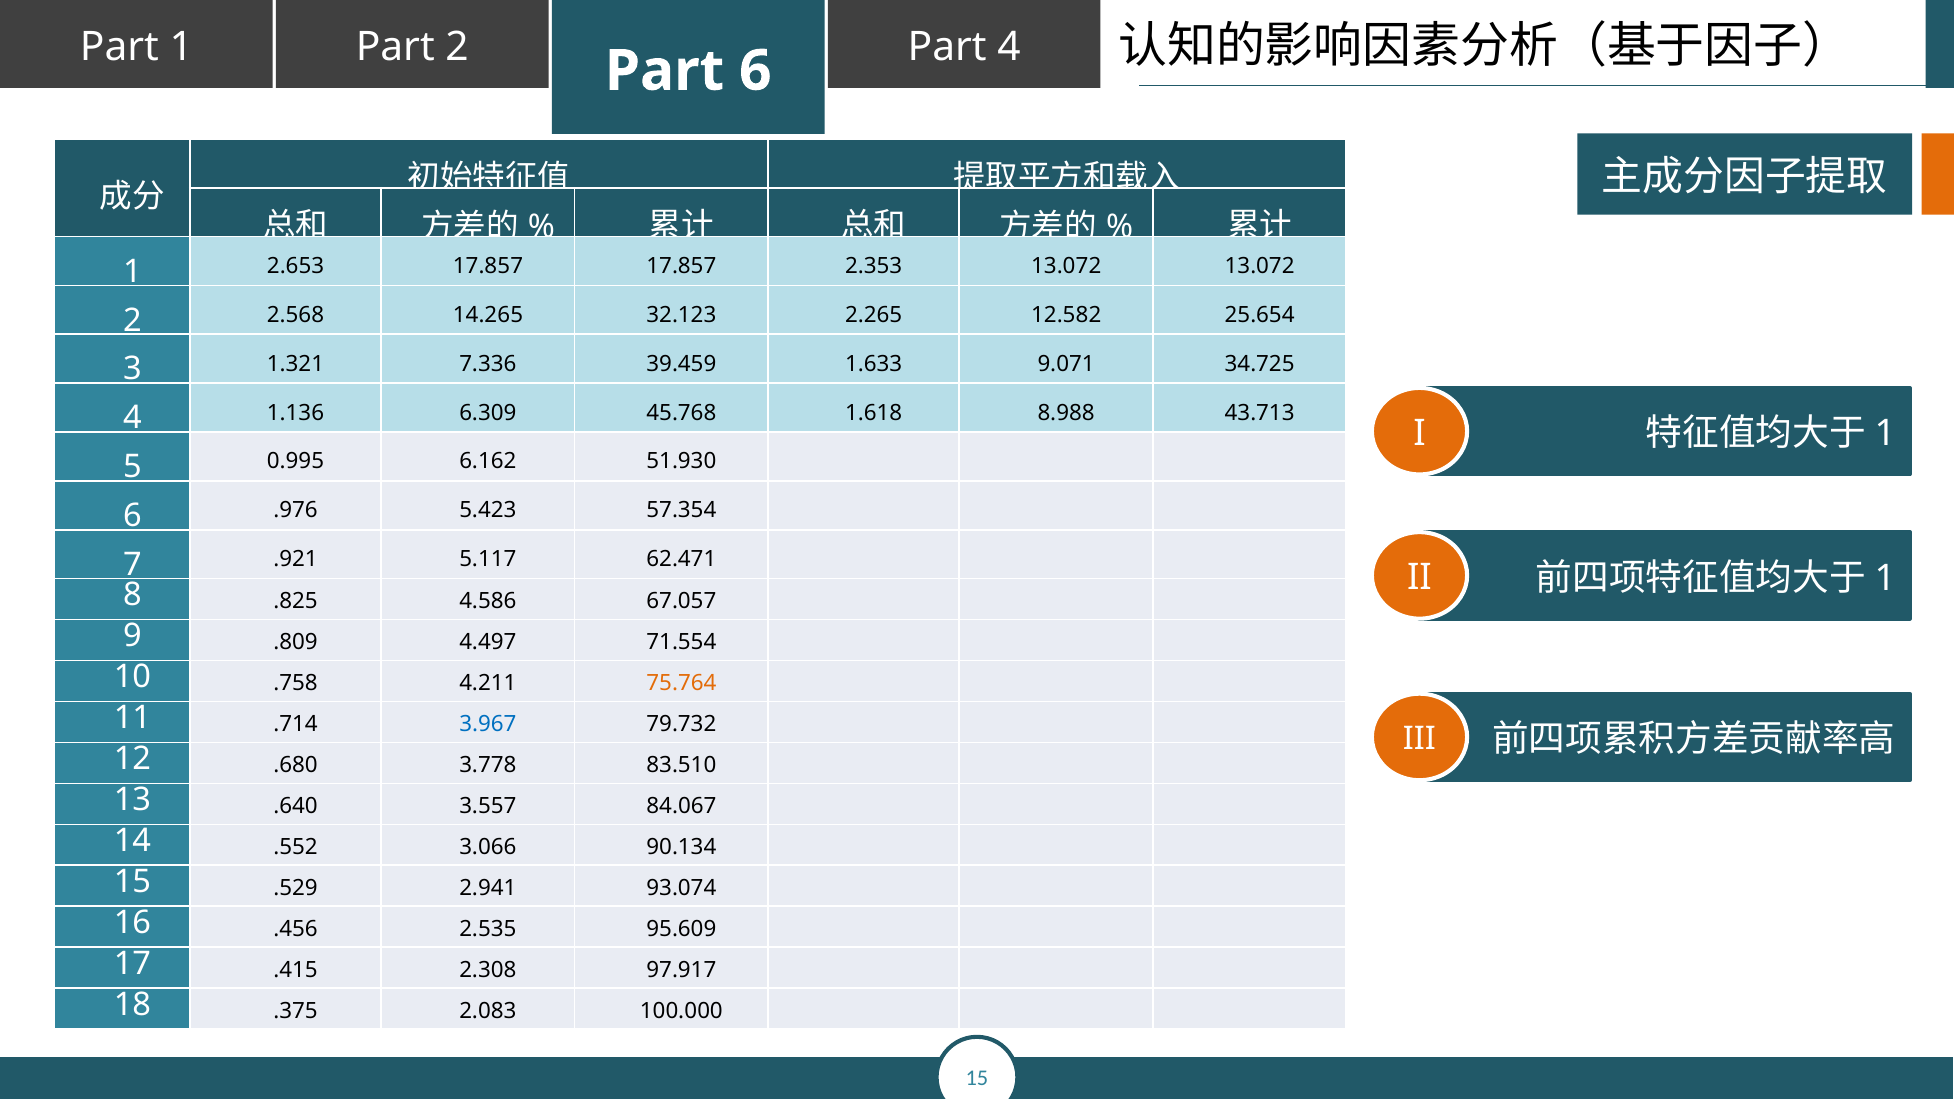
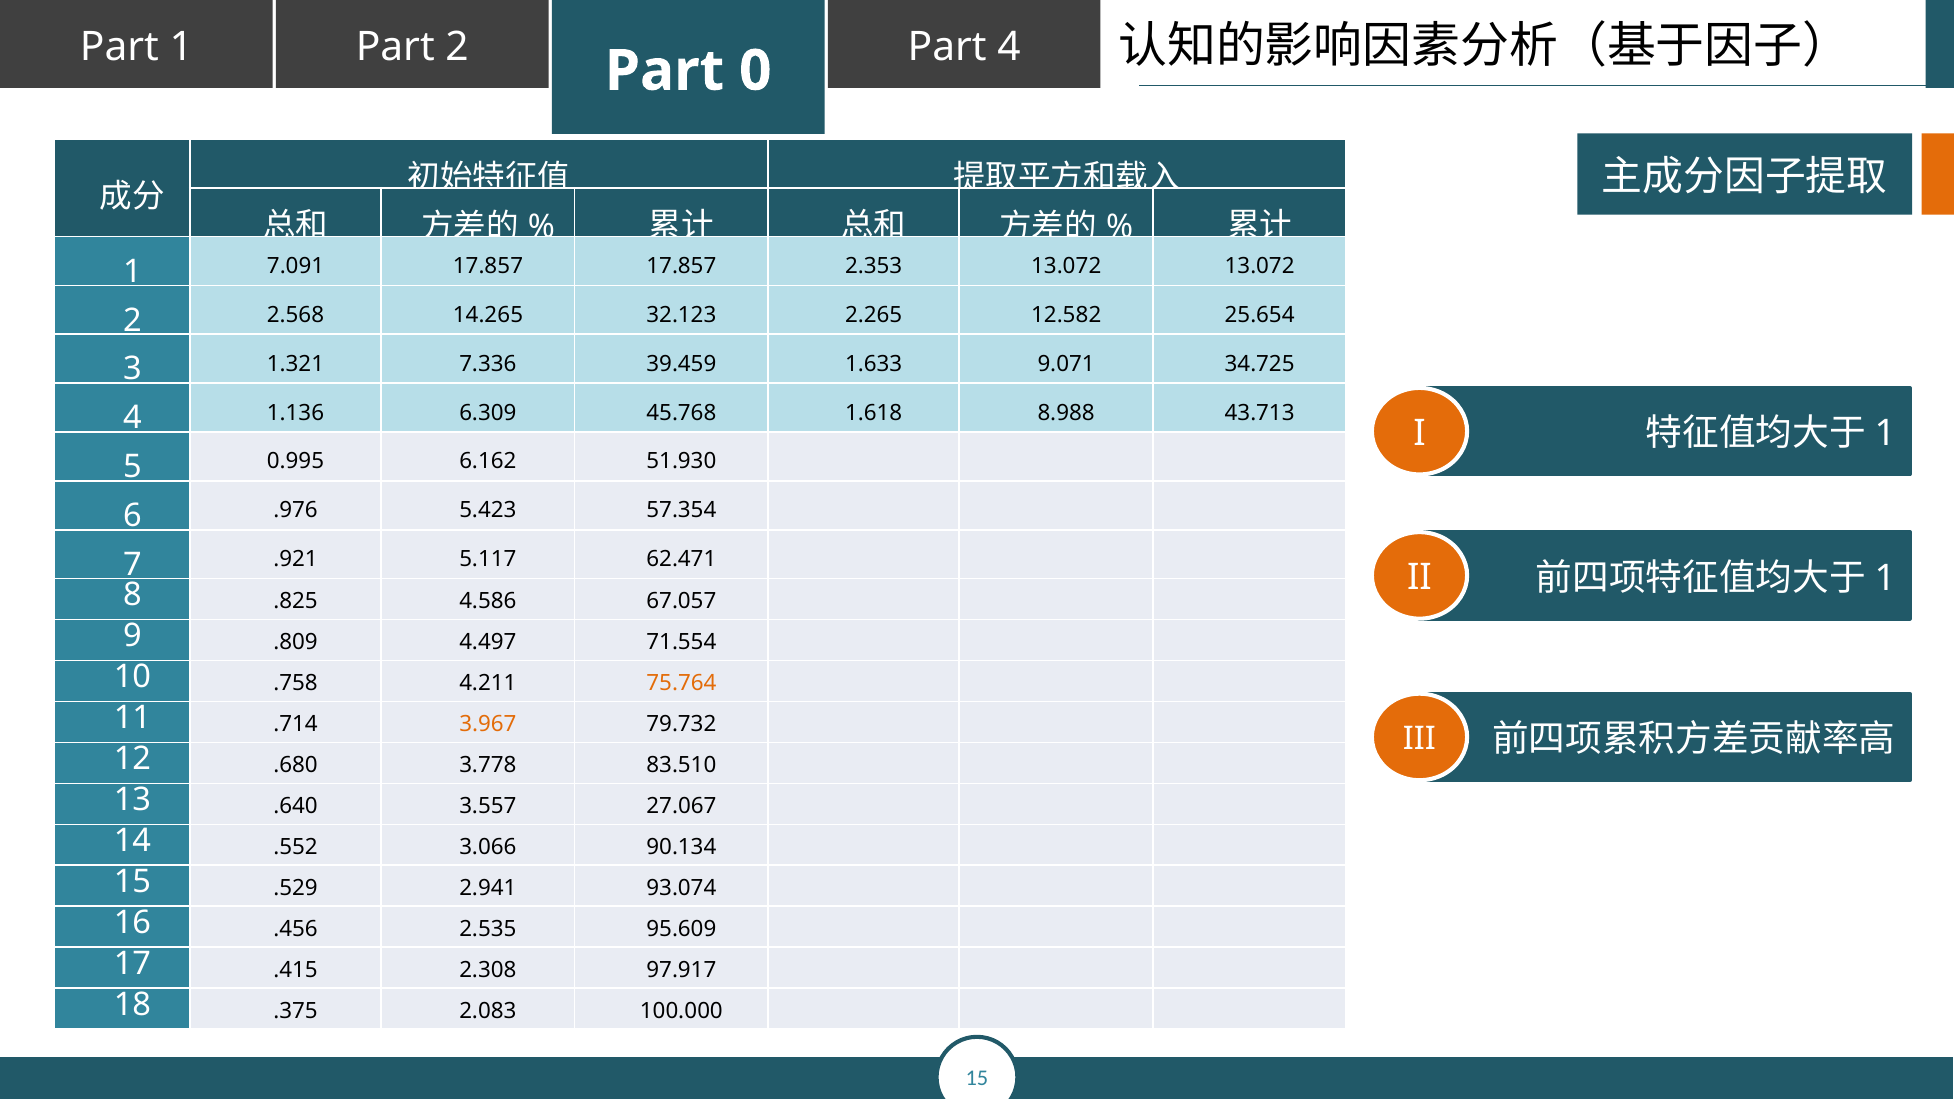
6: 6 -> 0 (755, 71)
2.653: 2.653 -> 7.091 (296, 266)
3.967 colour: blue -> orange (488, 725)
84.067: 84.067 -> 27.067 (681, 807)
